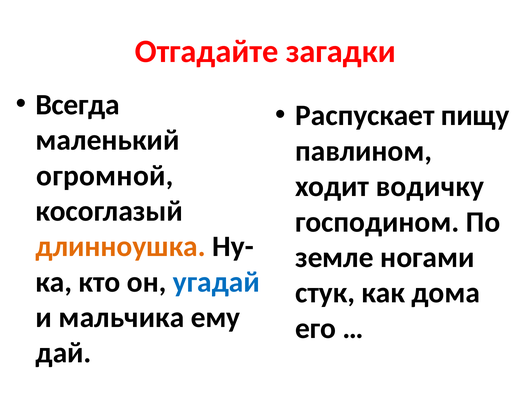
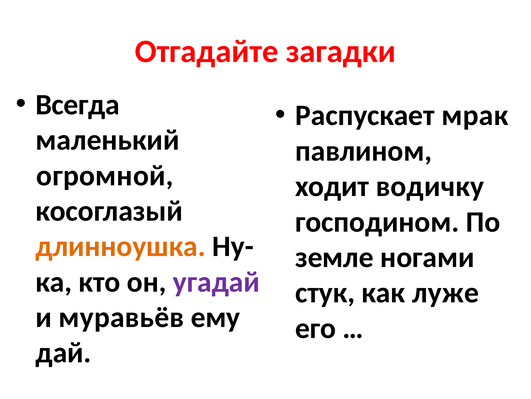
пищу: пищу -> мрак (475, 115)
угадай colour: blue -> purple (216, 281)
дома: дома -> луже (446, 292)
мальчика: мальчика -> муравьёв (121, 317)
